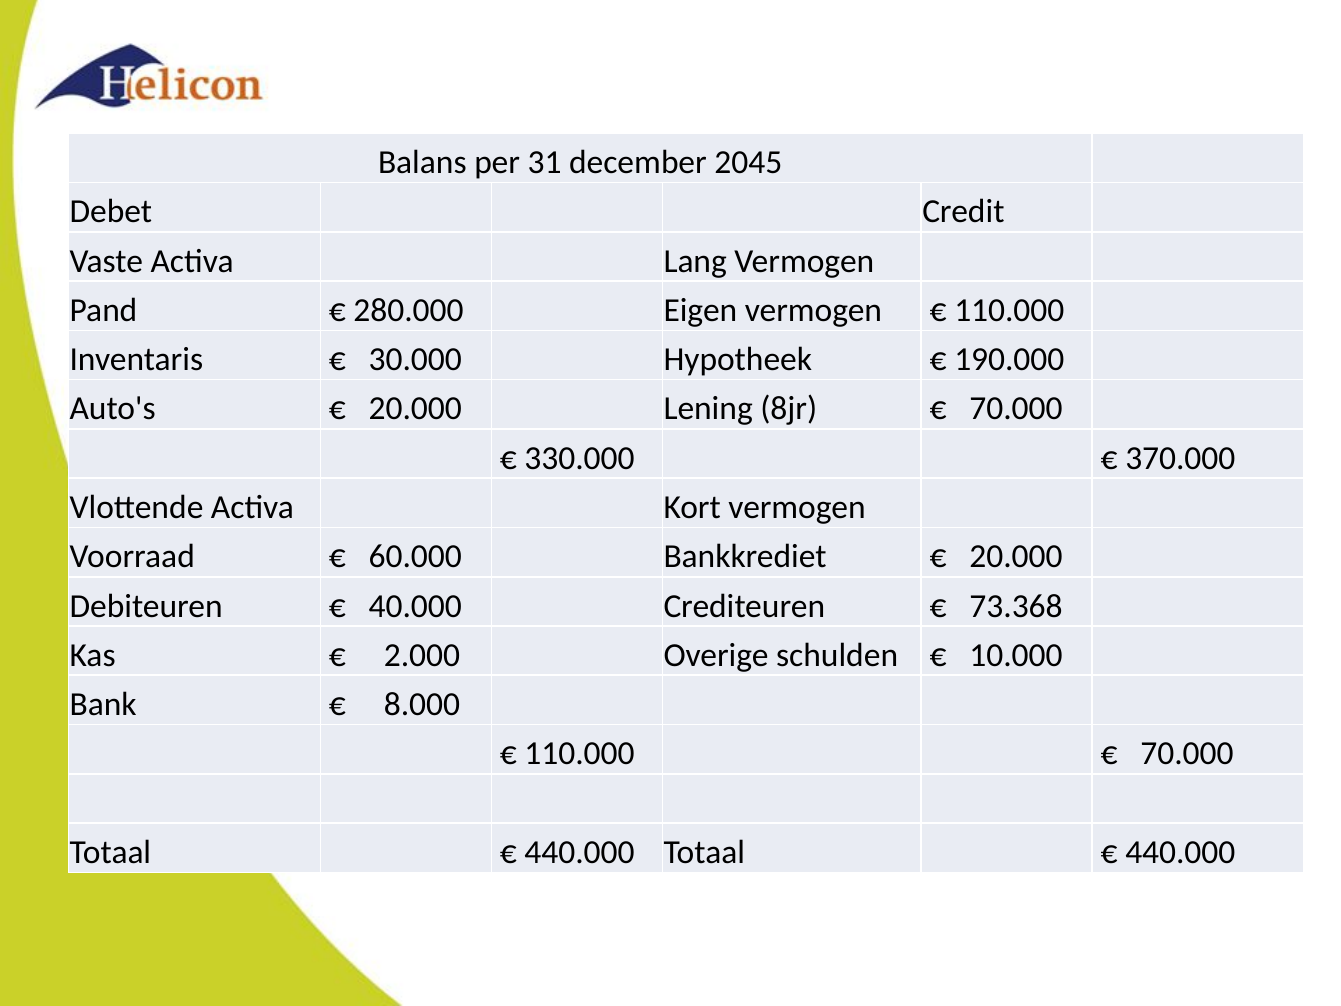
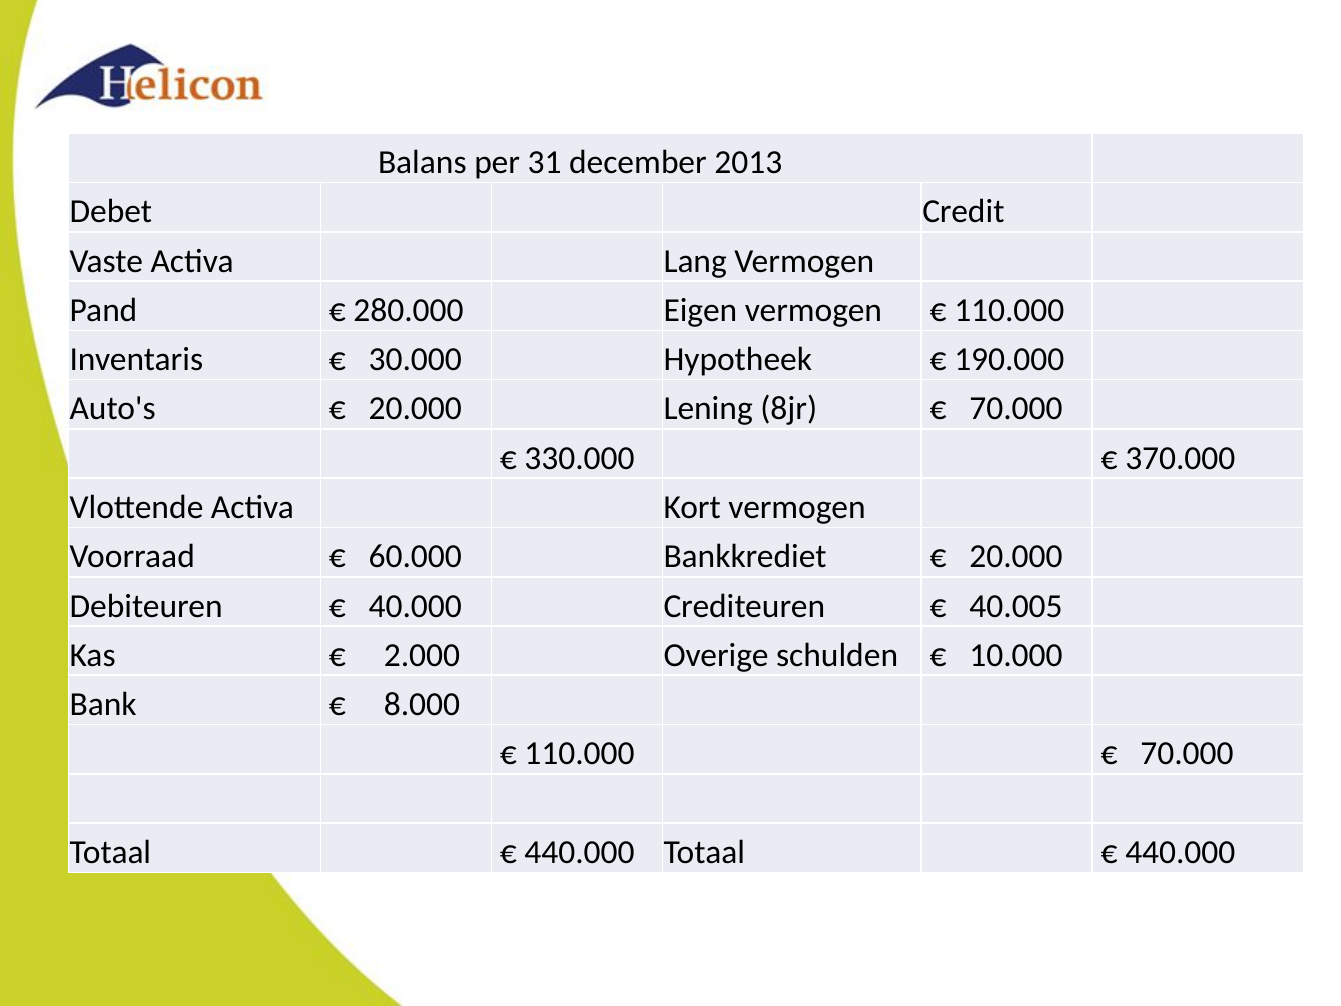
2045: 2045 -> 2013 (748, 162)
73.368: 73.368 -> 40.005 (1016, 606)
